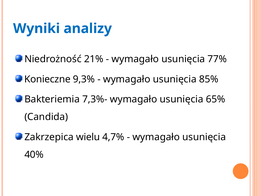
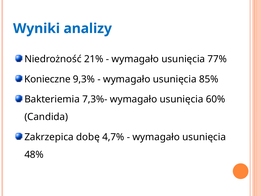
65%: 65% -> 60% (216, 99)
wielu: wielu -> dobę (88, 137)
40%: 40% -> 48% (34, 155)
